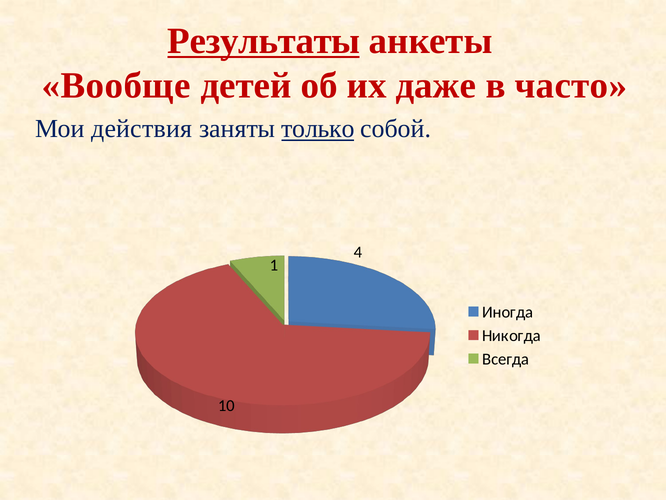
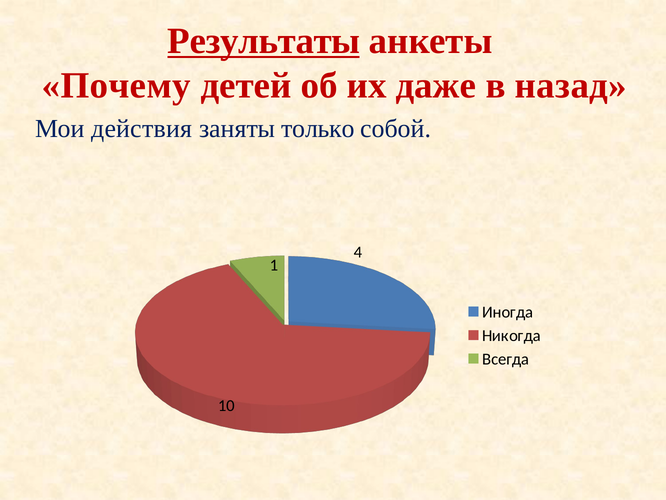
Вообще: Вообще -> Почему (116, 85)
часто: часто -> назад (571, 85)
только underline: present -> none (318, 129)
